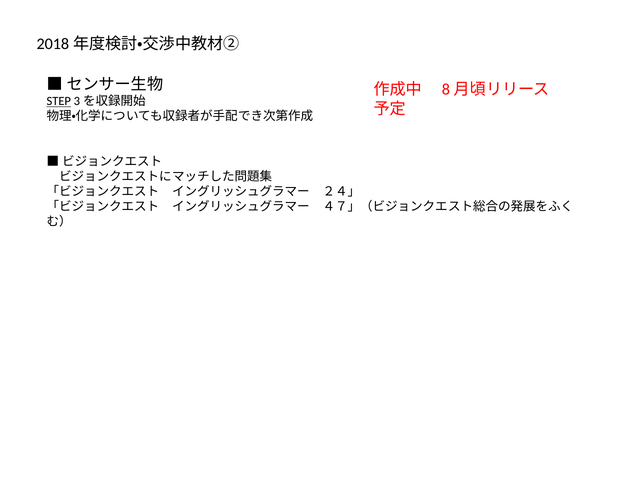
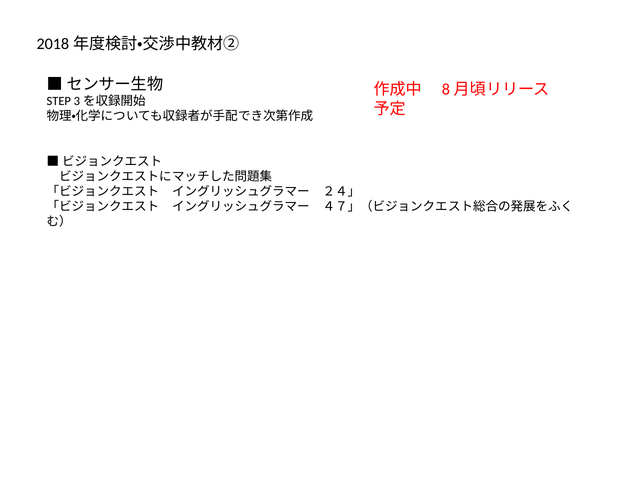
STEP underline: present -> none (59, 101)
